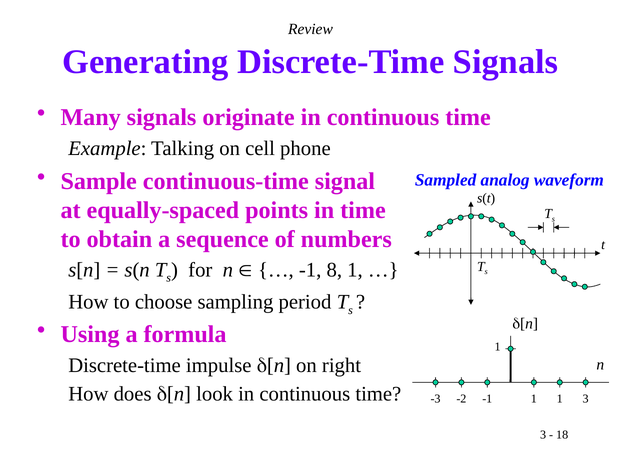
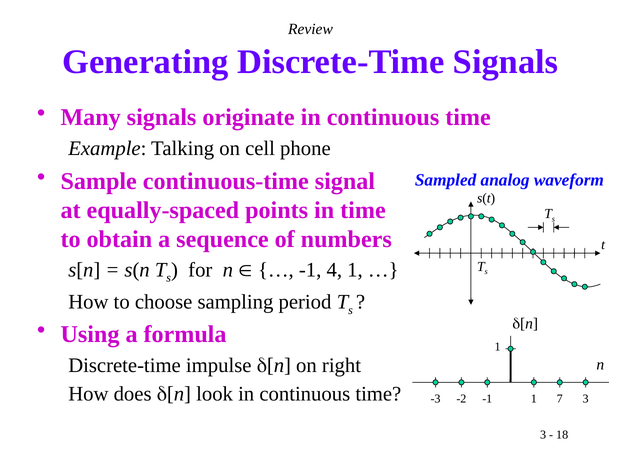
8: 8 -> 4 (334, 270)
-1 1: 1 -> 7 (560, 399)
